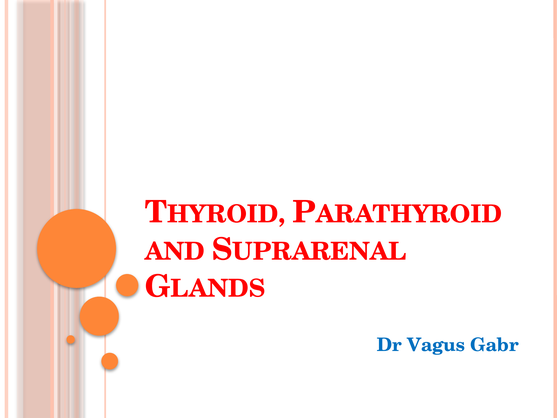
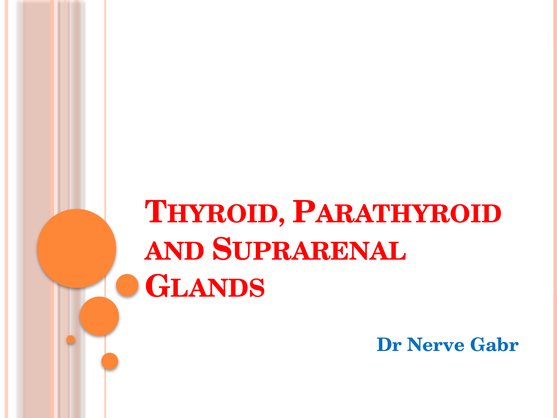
Vagus: Vagus -> Nerve (436, 345)
